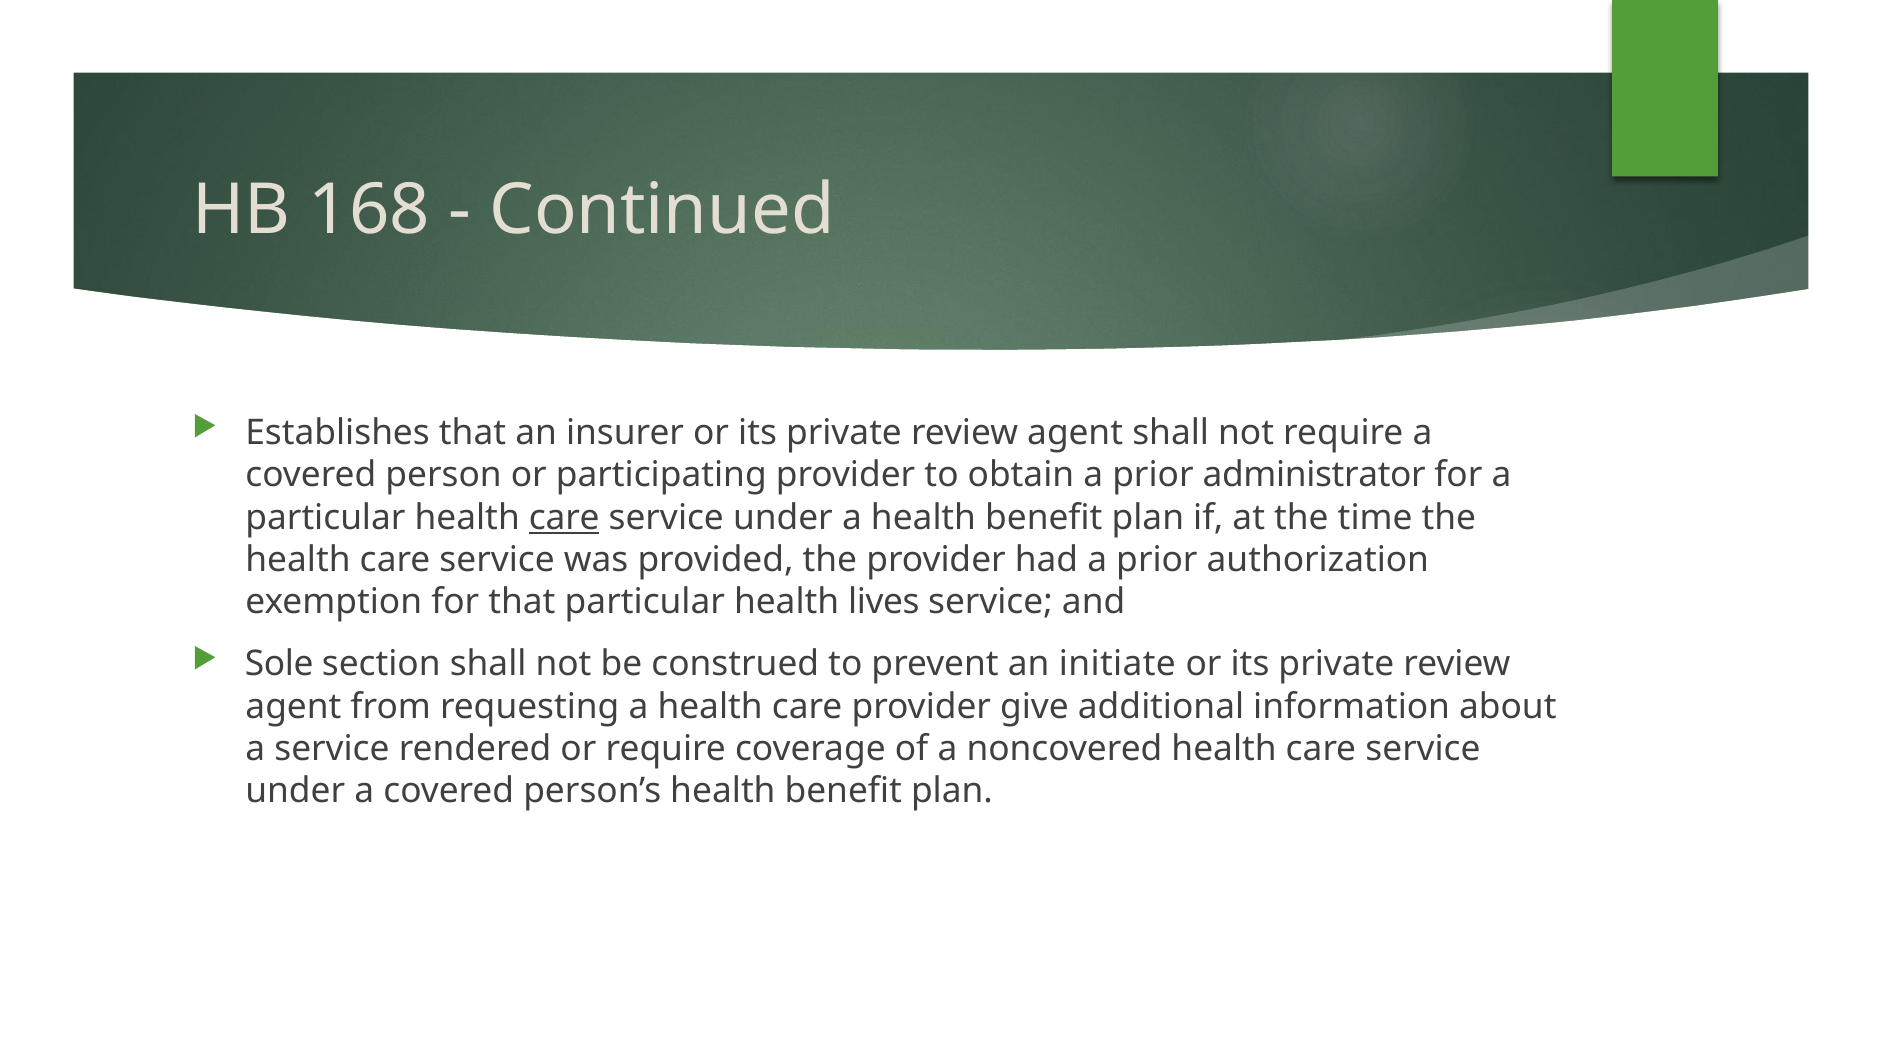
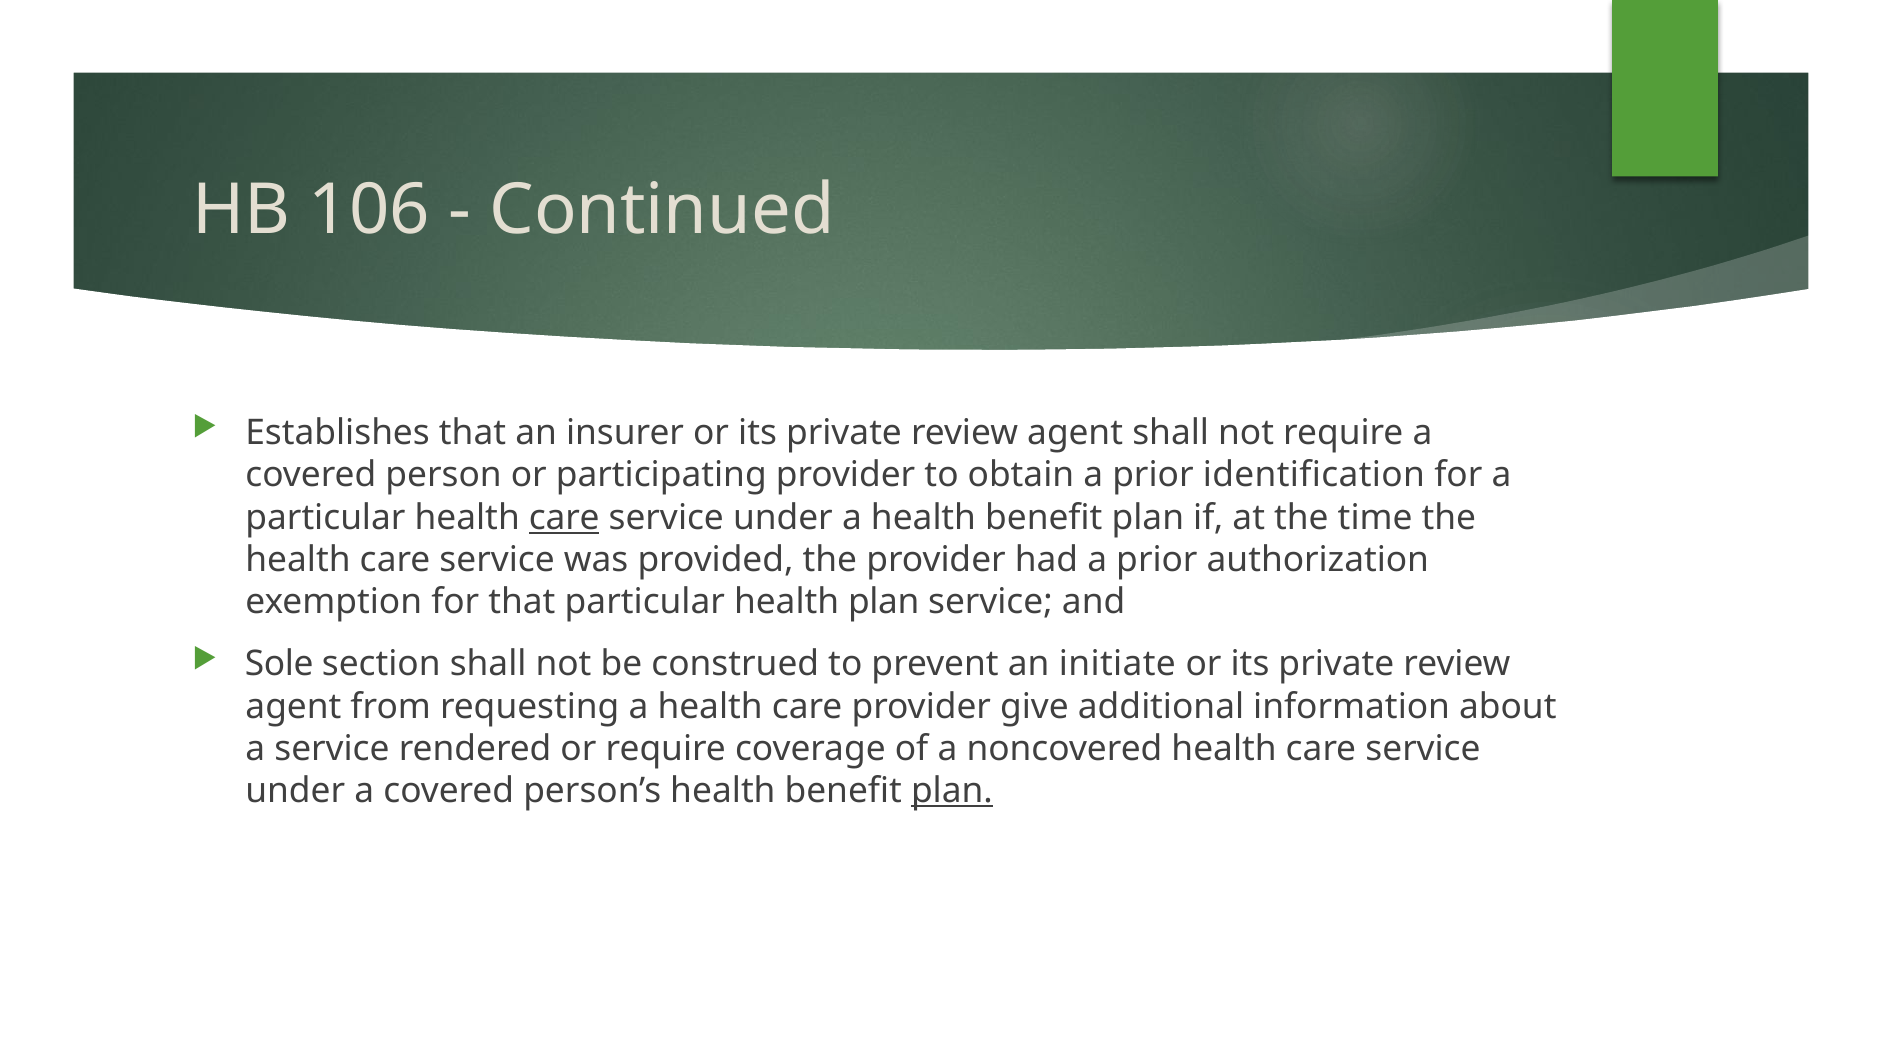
168: 168 -> 106 (370, 210)
administrator: administrator -> identification (1314, 475)
health lives: lives -> plan (884, 602)
plan underline: none -> present (952, 791)
